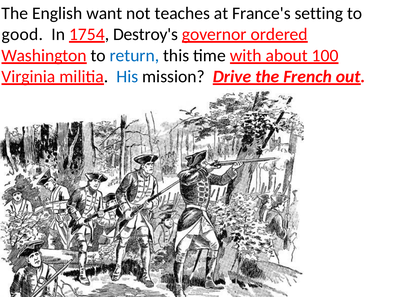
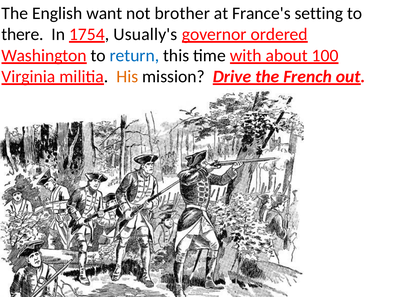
teaches: teaches -> brother (182, 13)
good: good -> there (23, 34)
Destroy's: Destroy's -> Usually's (145, 34)
His colour: blue -> orange (127, 77)
